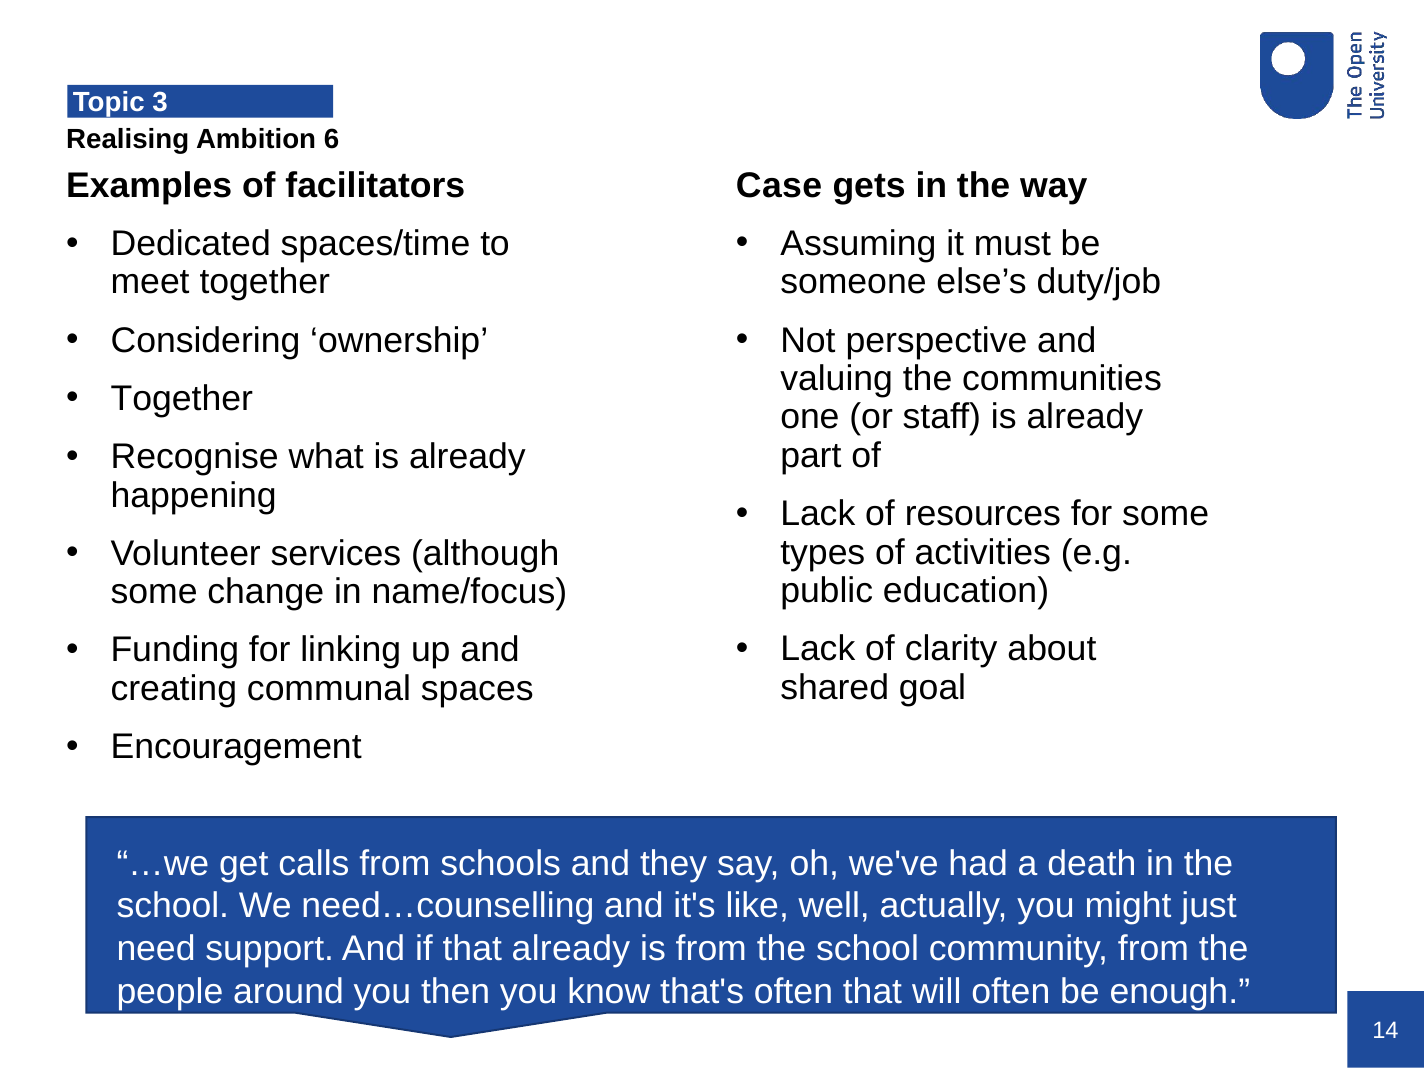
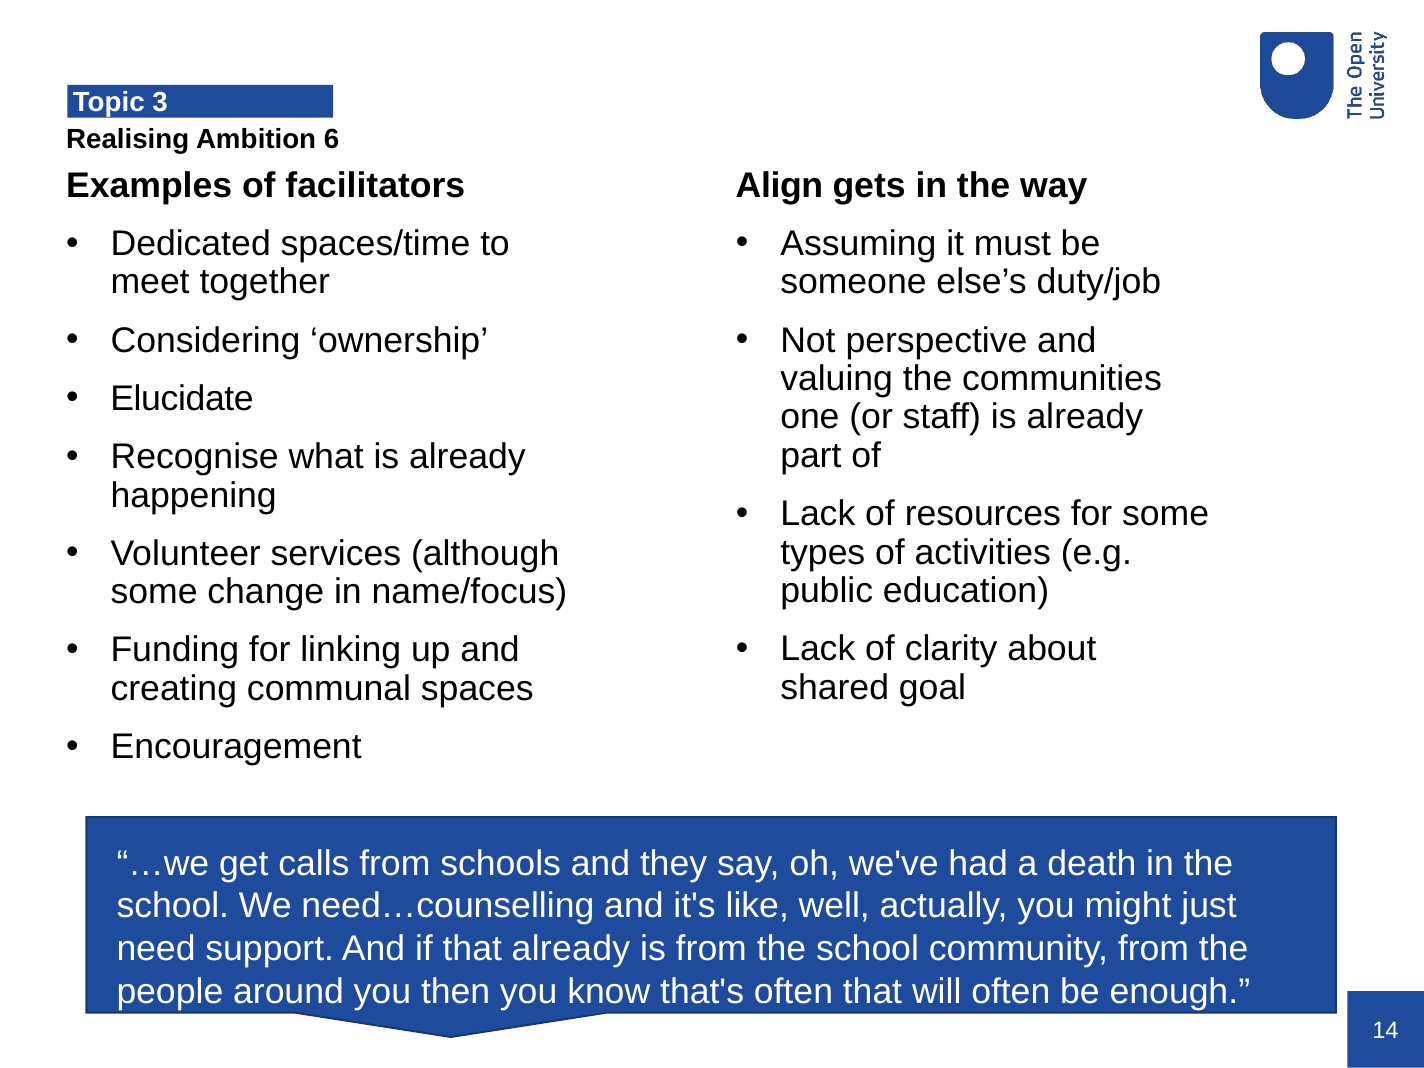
Case: Case -> Align (779, 185)
Together: Together -> Elucidate (182, 399)
